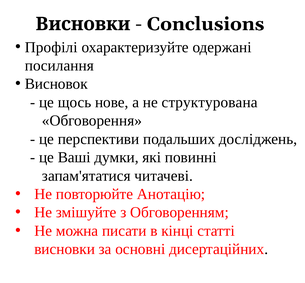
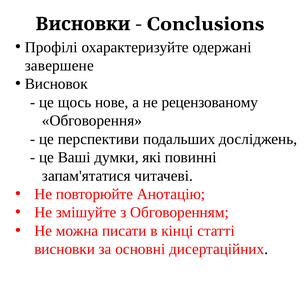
посилання: посилання -> завершене (59, 65)
структурована: структурована -> рецензованому (210, 102)
